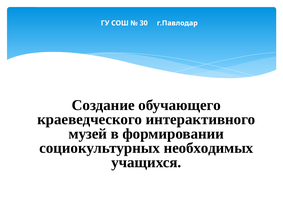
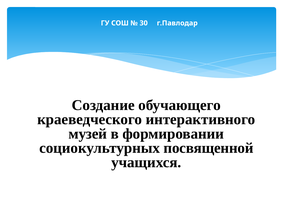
необходимых: необходимых -> посвященной (209, 148)
